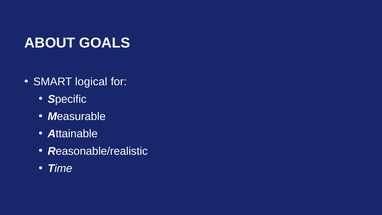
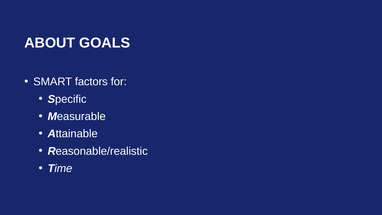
logical: logical -> factors (91, 82)
